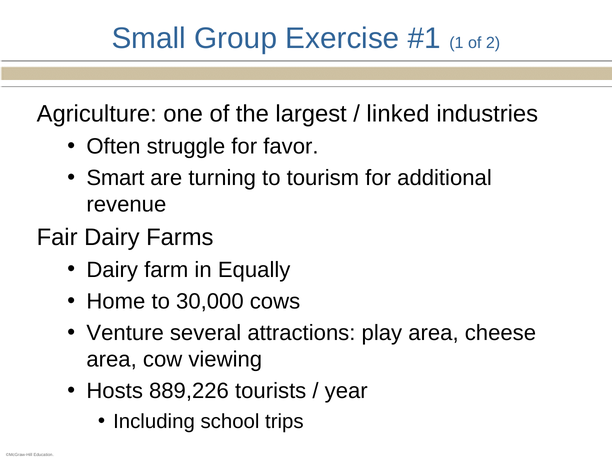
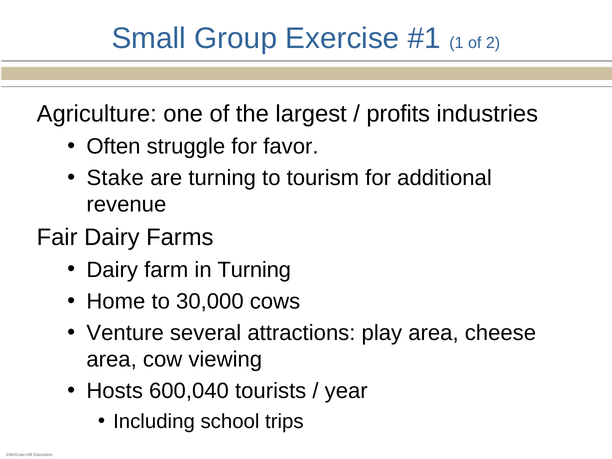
linked: linked -> profits (398, 114)
Smart: Smart -> Stake (115, 178)
in Equally: Equally -> Turning (254, 270)
889,226: 889,226 -> 600,040 (189, 391)
